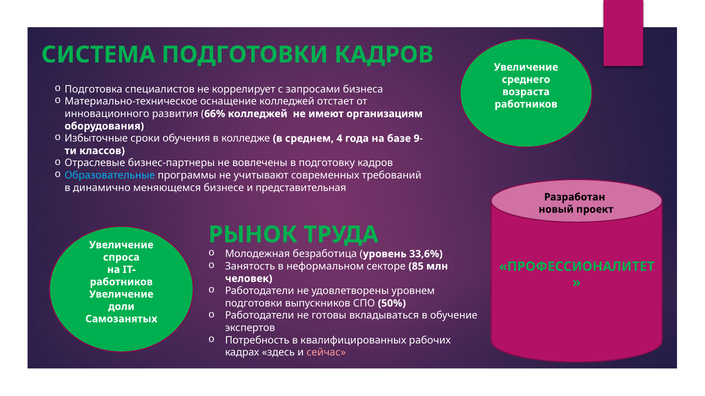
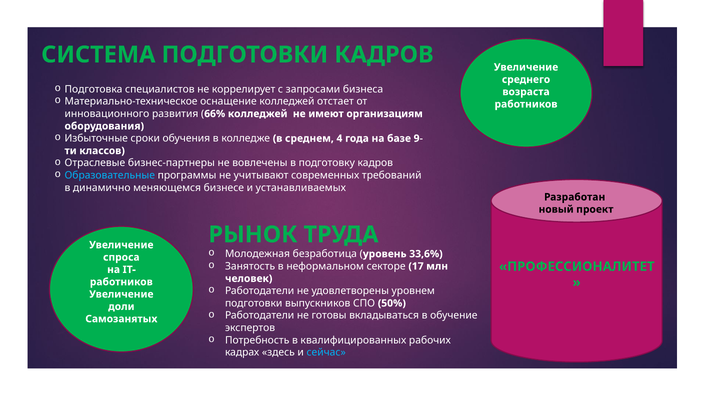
представительная: представительная -> устанавливаемых (301, 188)
85: 85 -> 17 (416, 267)
сейчас colour: pink -> light blue (326, 353)
